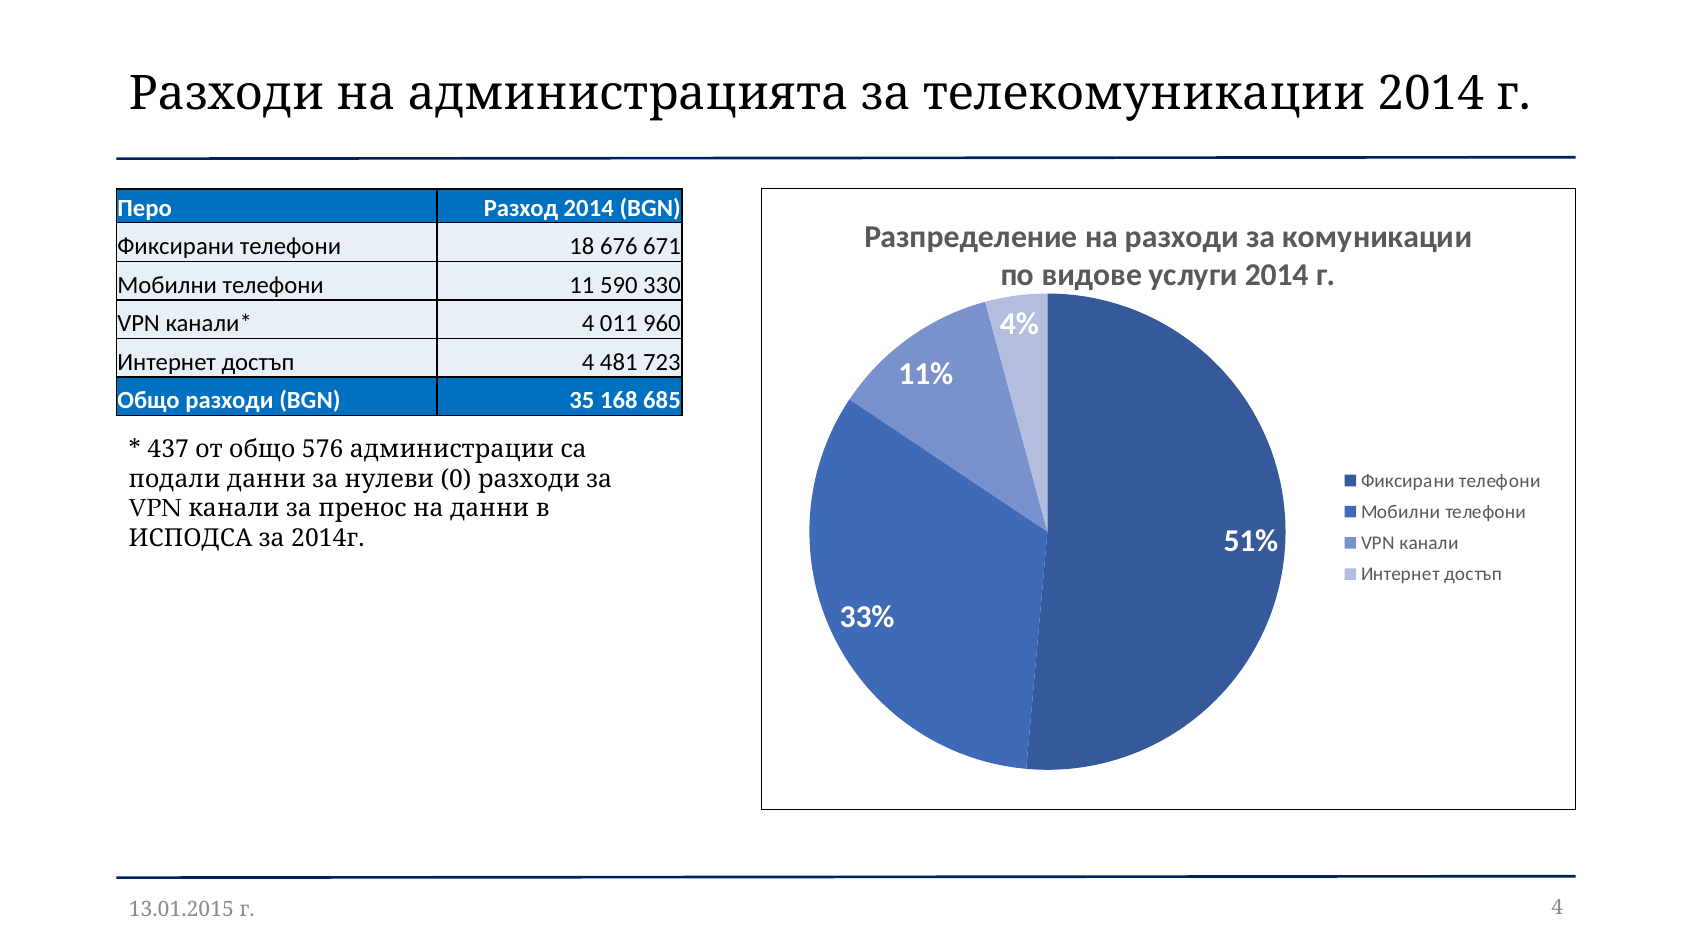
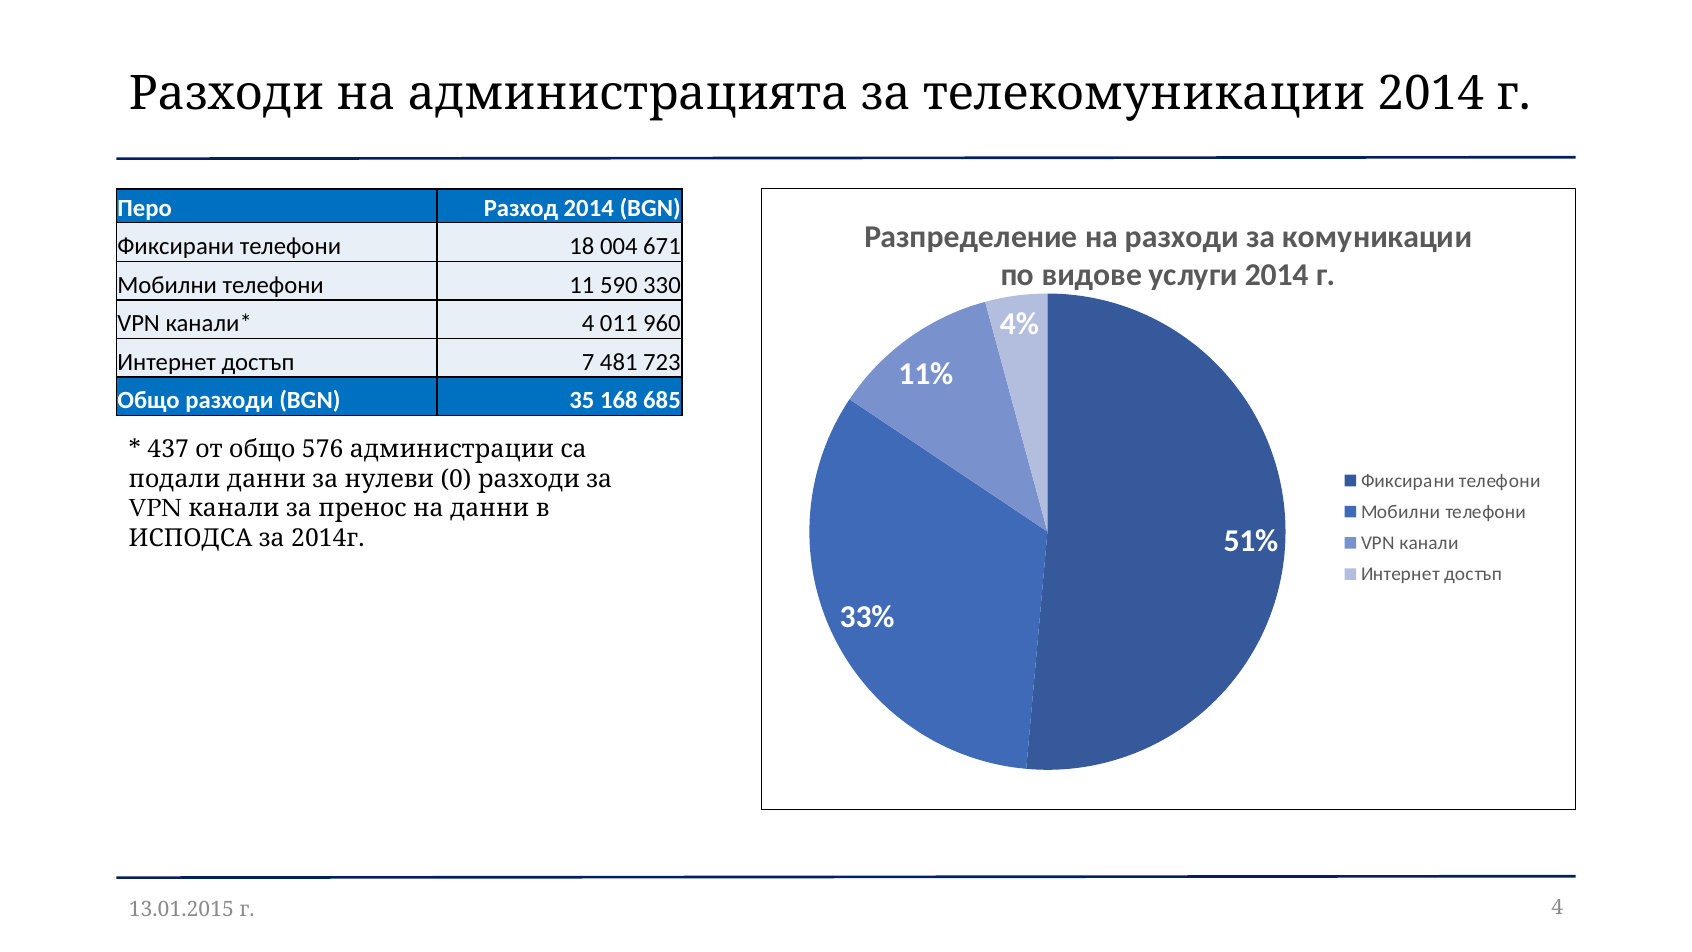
676: 676 -> 004 (619, 247)
достъп 4: 4 -> 7 (588, 362)
